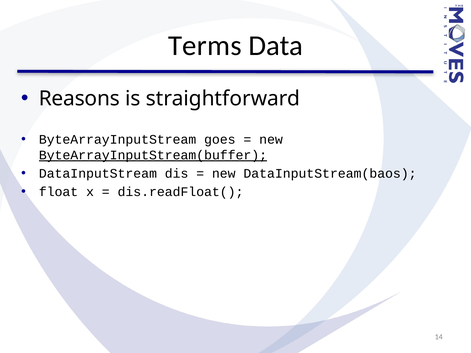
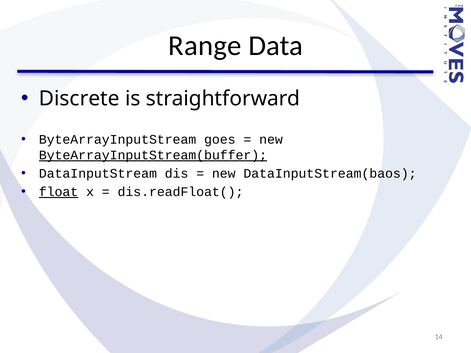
Terms: Terms -> Range (205, 46)
Reasons: Reasons -> Discrete (79, 99)
float underline: none -> present (59, 192)
